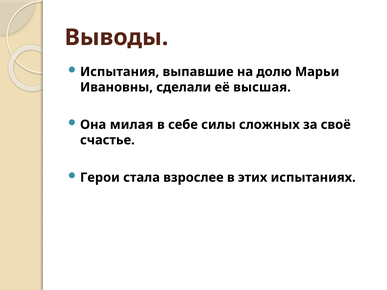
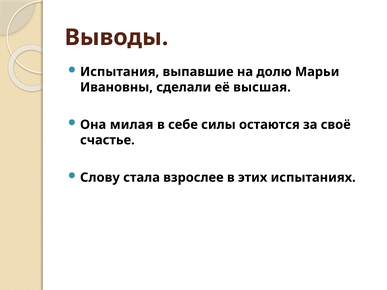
сложных: сложных -> остаются (269, 125)
Герои: Герои -> Слову (100, 178)
